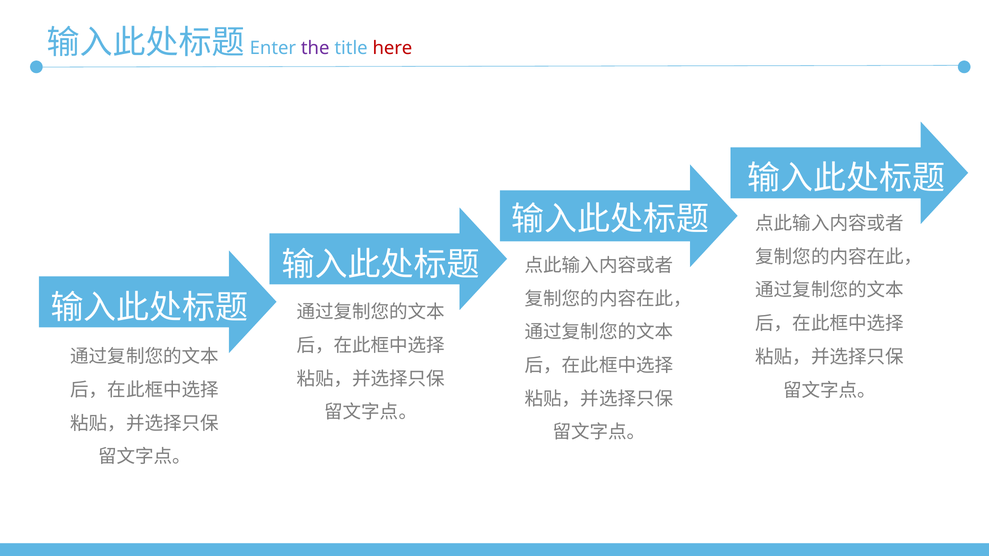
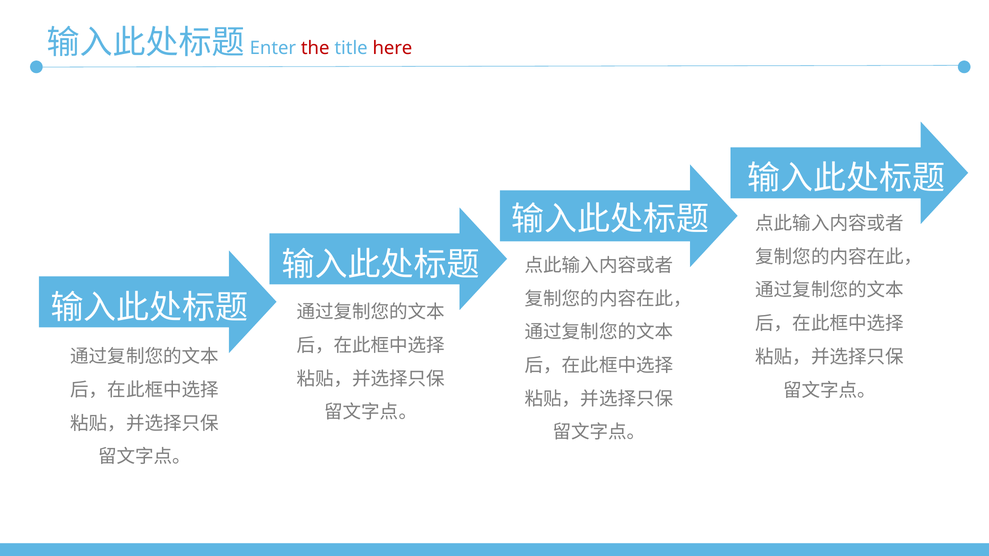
the colour: purple -> red (315, 48)
